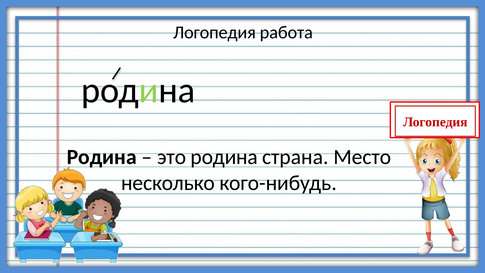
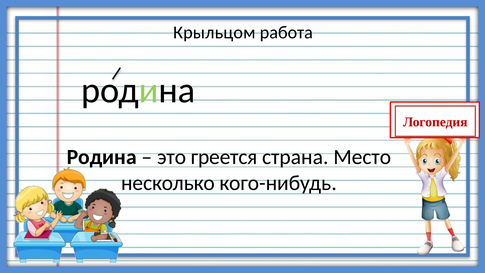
Логопедия: Логопедия -> Крыльцом (214, 33)
это родина: родина -> греется (224, 157)
